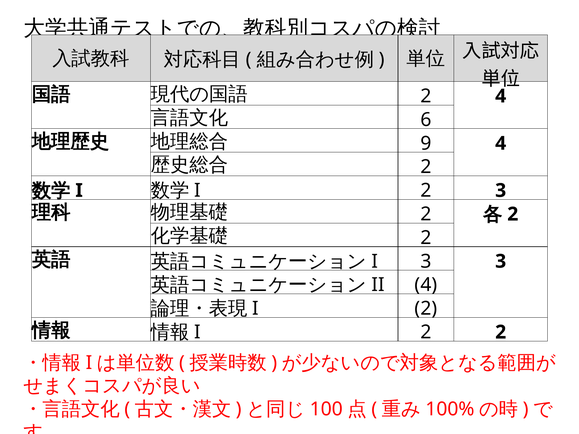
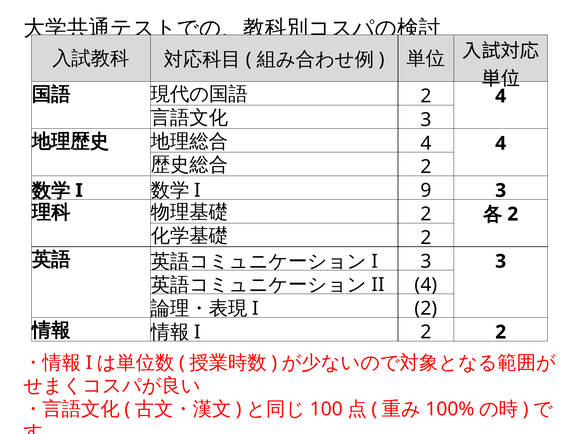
6: 6 -> 3 (426, 120)
9: 9 -> 4 (426, 143)
2: 2 -> 9 (426, 191)
